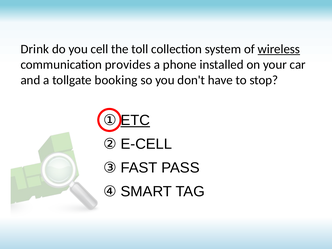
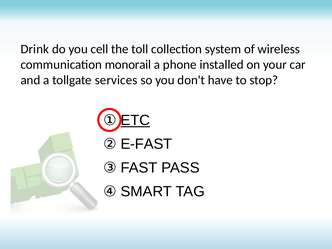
wireless underline: present -> none (279, 49)
provides: provides -> monorail (128, 65)
booking: booking -> services (116, 80)
E-CELL: E-CELL -> E-FAST (146, 144)
